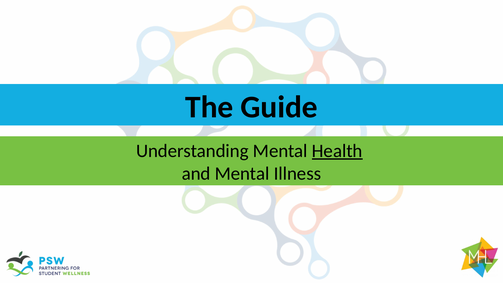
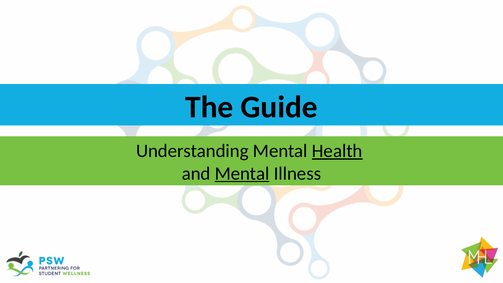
Mental underline: none -> present (242, 173)
